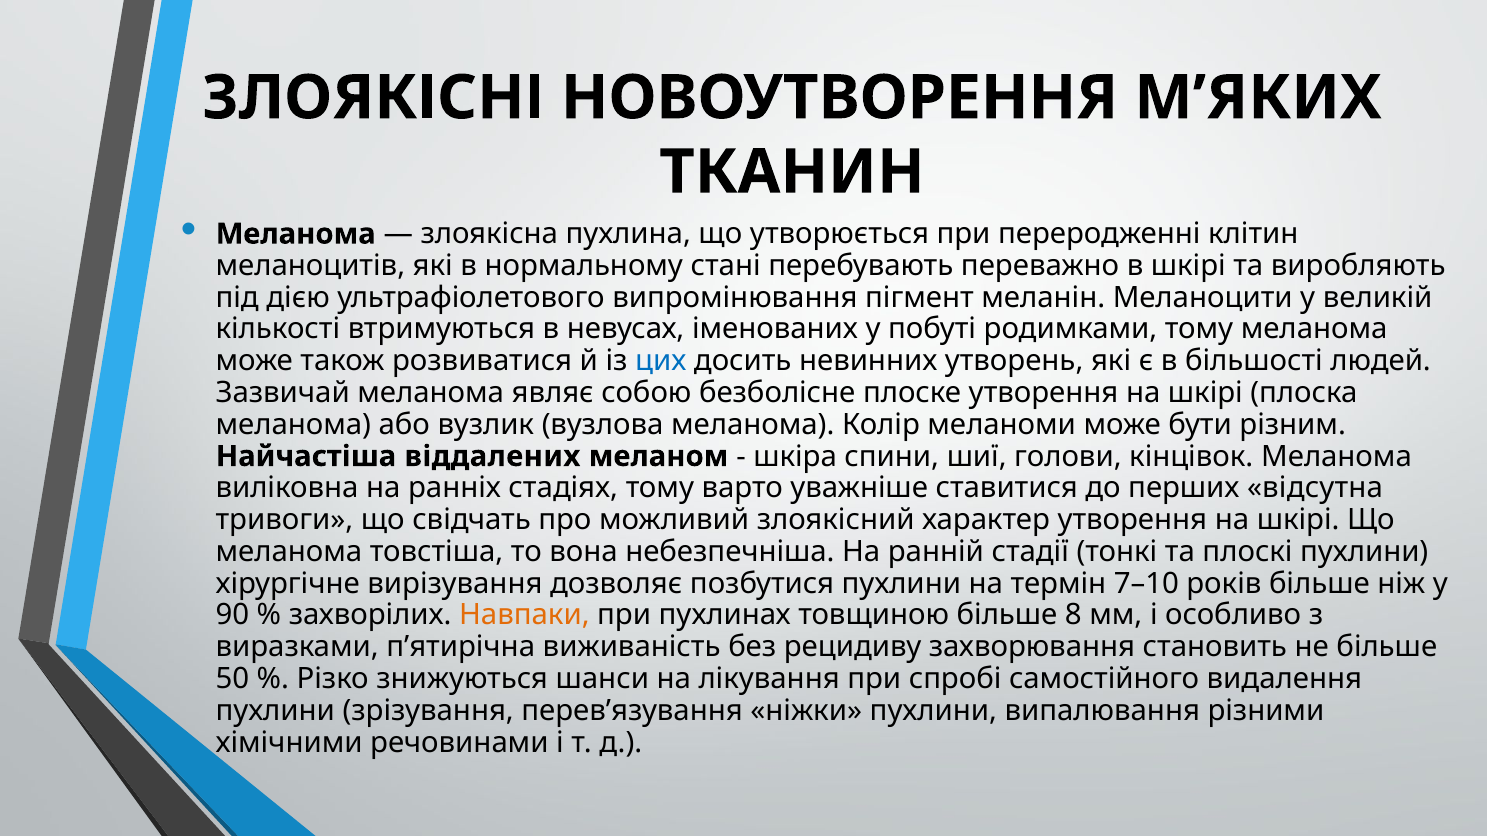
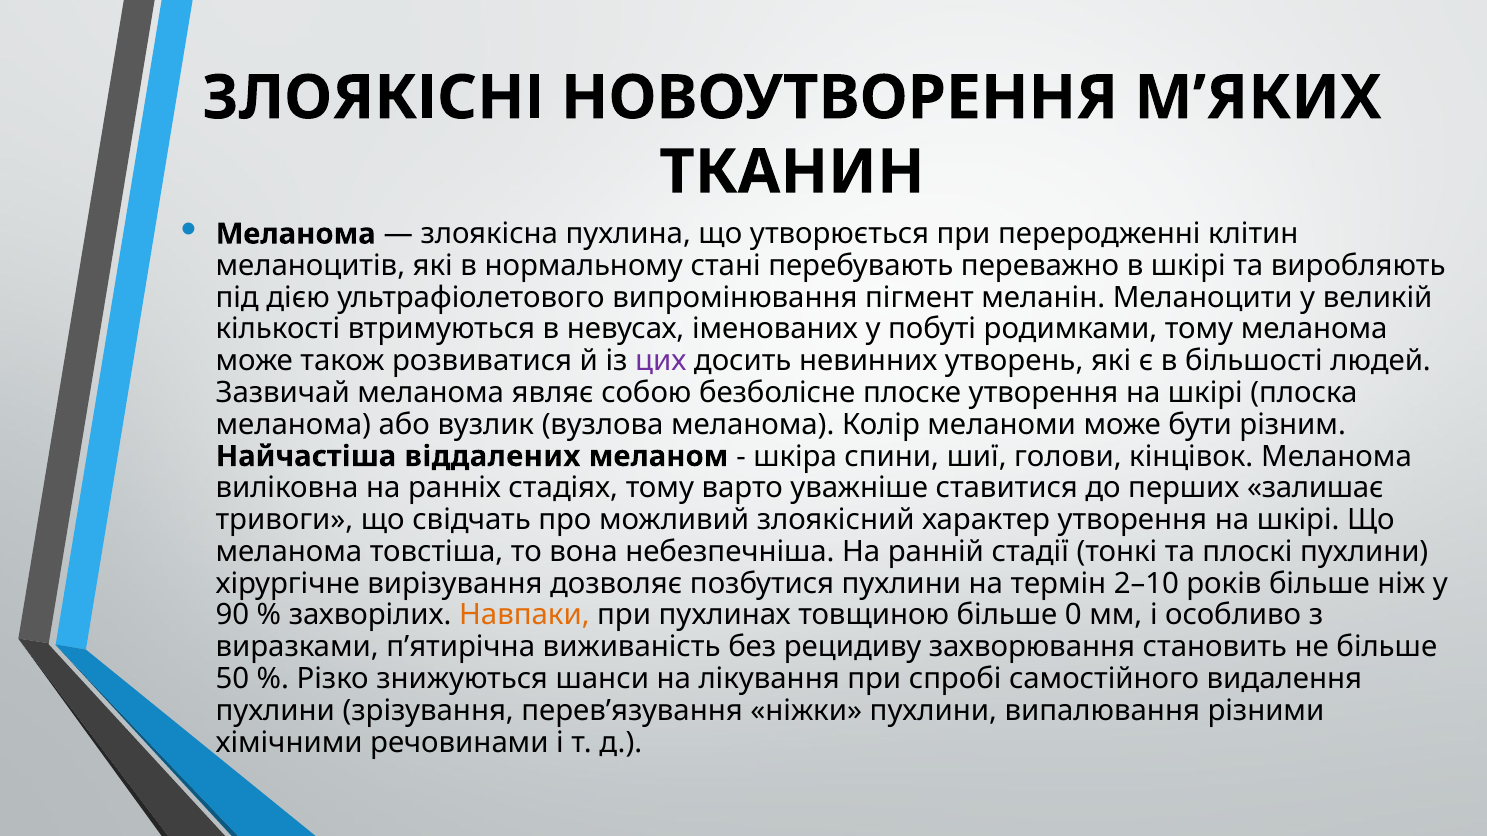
цих colour: blue -> purple (661, 361)
відсутна: відсутна -> залишає (1315, 488)
7–10: 7–10 -> 2–10 (1146, 584)
8: 8 -> 0 (1073, 616)
